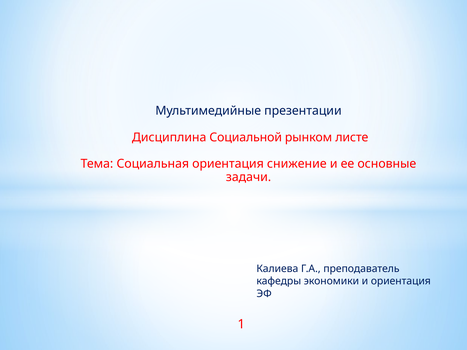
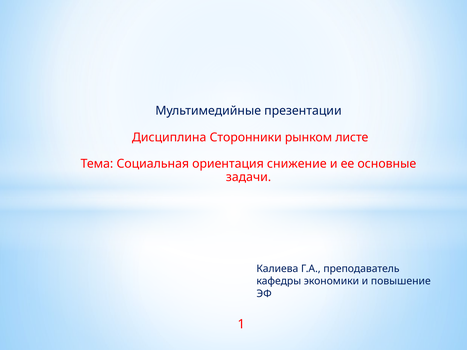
Социальной: Социальной -> Сторонники (246, 137)
и ориентация: ориентация -> повышение (401, 281)
